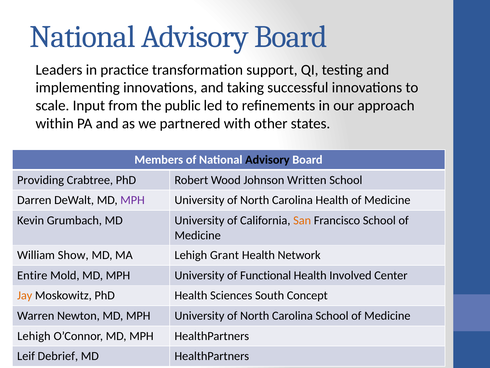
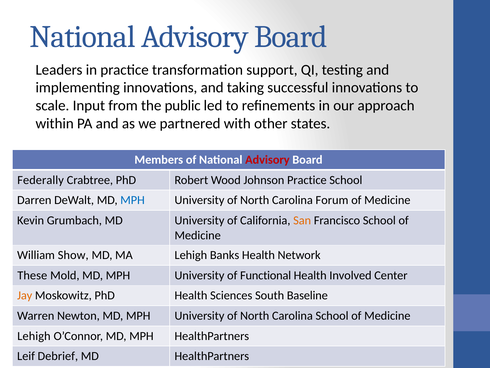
Advisory colour: black -> red (267, 160)
Providing: Providing -> Federally (41, 180)
Johnson Written: Written -> Practice (307, 180)
MPH colour: purple -> blue (133, 200)
Carolina Health: Health -> Forum (332, 200)
Grant: Grant -> Banks (225, 255)
Entire: Entire -> These (32, 275)
Concept: Concept -> Baseline (307, 295)
